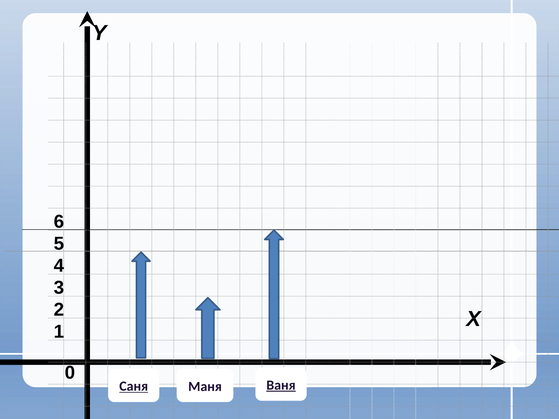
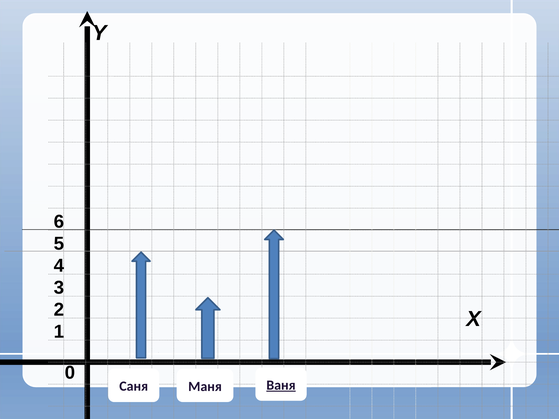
Саня underline: present -> none (134, 386)
